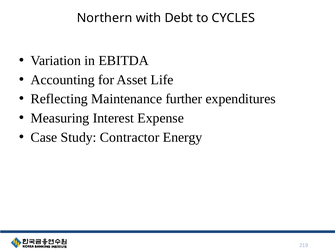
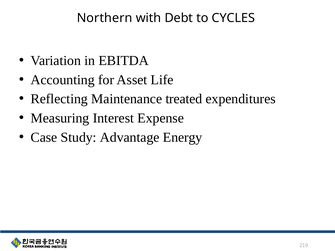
further: further -> treated (184, 99)
Contractor: Contractor -> Advantage (130, 138)
